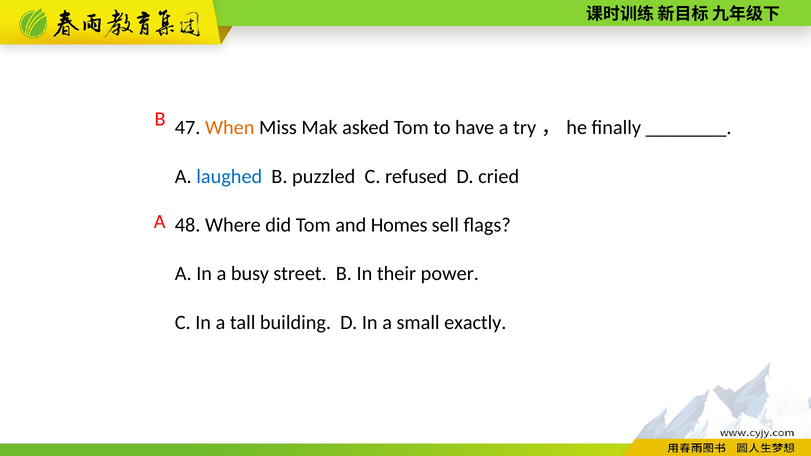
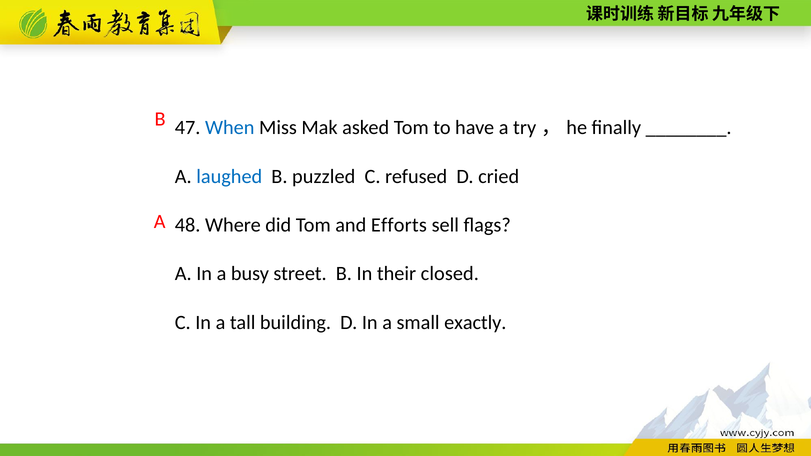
When colour: orange -> blue (230, 128)
Homes: Homes -> Efforts (399, 225)
power: power -> closed (450, 274)
